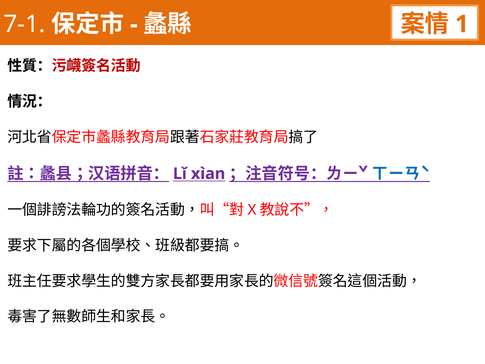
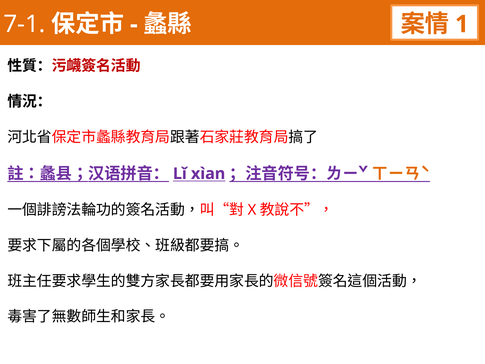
ㄒㄧㄢˋ colour: blue -> orange (401, 174)
